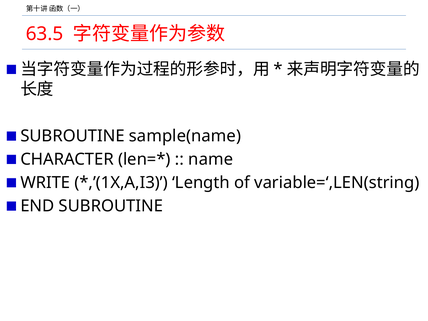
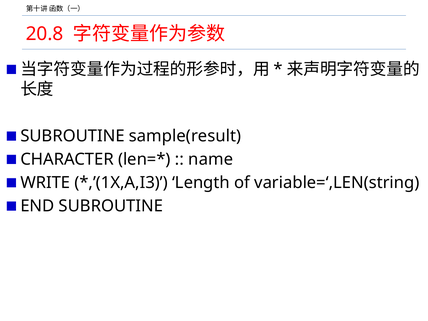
63.5: 63.5 -> 20.8 (45, 34)
sample(name: sample(name -> sample(result (185, 136)
